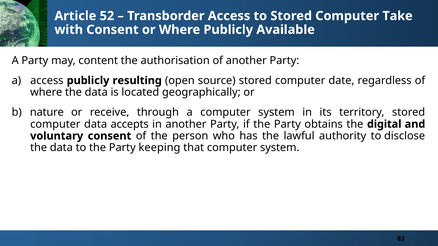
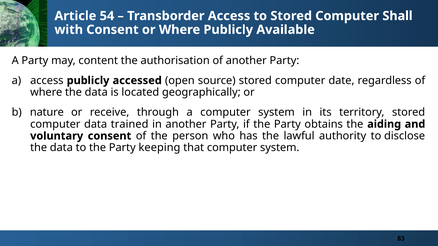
52: 52 -> 54 (107, 16)
Take: Take -> Shall (398, 16)
resulting: resulting -> accessed (137, 81)
accepts: accepts -> trained (130, 124)
digital: digital -> aiding (384, 124)
